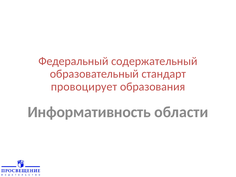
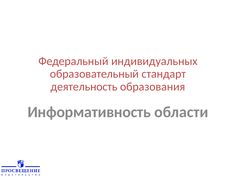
содержательный: содержательный -> индивидуальных (154, 61)
провоцирует: провоцирует -> деятельность (84, 87)
